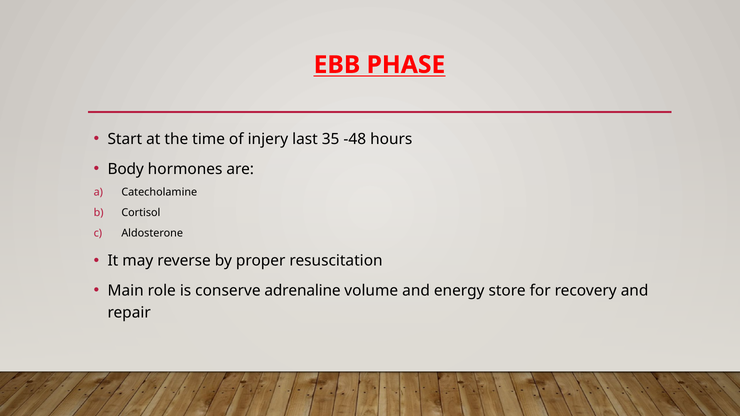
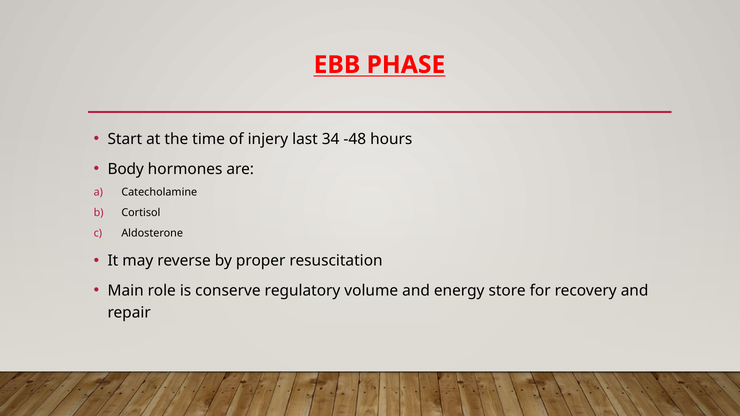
35: 35 -> 34 (331, 139)
adrenaline: adrenaline -> regulatory (302, 291)
